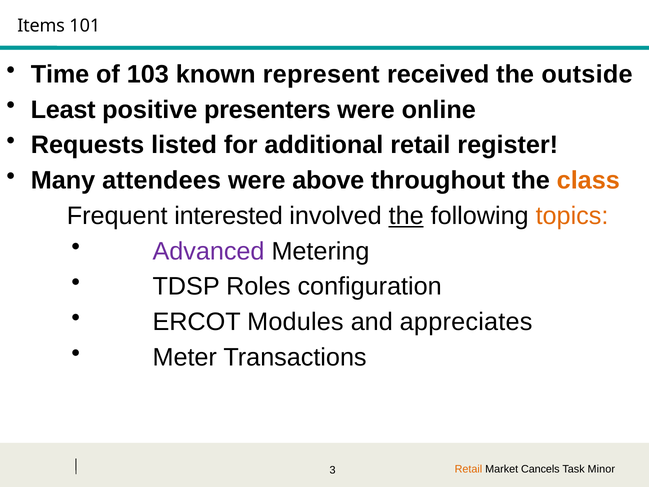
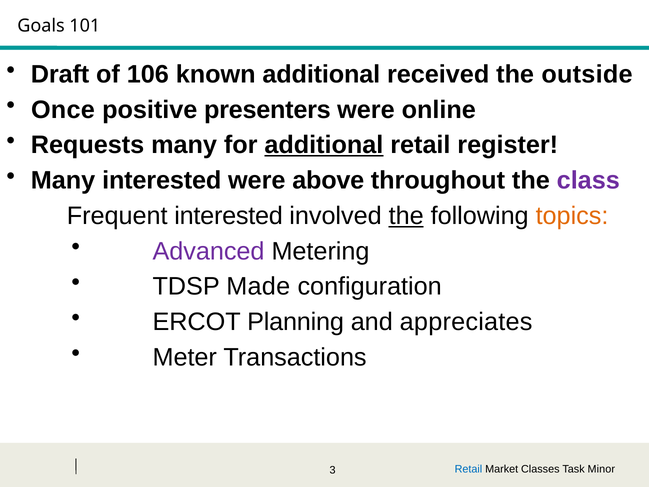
Items: Items -> Goals (41, 26)
Time: Time -> Draft (60, 74)
103: 103 -> 106 (148, 74)
known represent: represent -> additional (321, 74)
Least: Least -> Once (63, 110)
Requests listed: listed -> many (184, 145)
additional underline: none -> present (324, 145)
Many attendees: attendees -> interested (162, 180)
class colour: orange -> purple (588, 180)
Roles: Roles -> Made (258, 286)
Modules: Modules -> Planning (296, 322)
Retail colour: orange -> blue (468, 469)
Cancels: Cancels -> Classes (540, 469)
